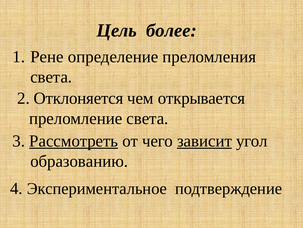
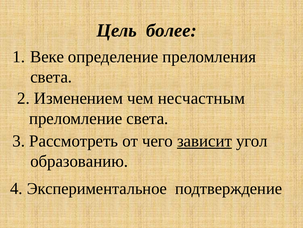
Рене: Рене -> Веке (47, 57)
Отклоняется: Отклоняется -> Изменением (78, 98)
открывается: открывается -> несчастным (201, 98)
Рассмотреть underline: present -> none (74, 141)
